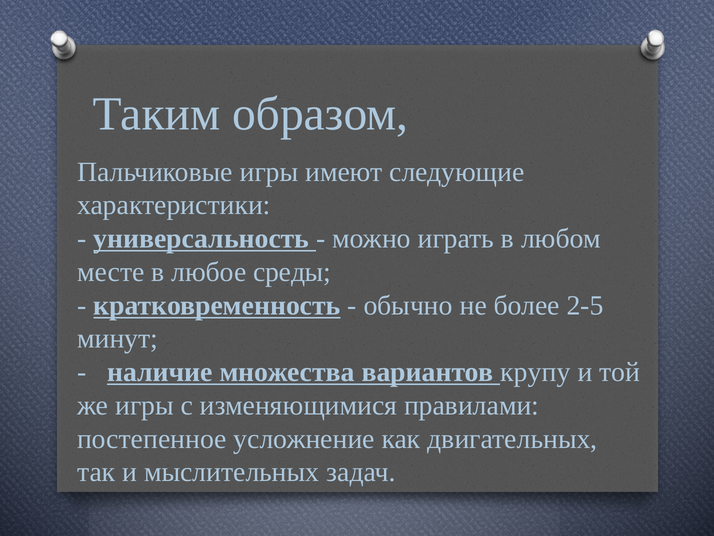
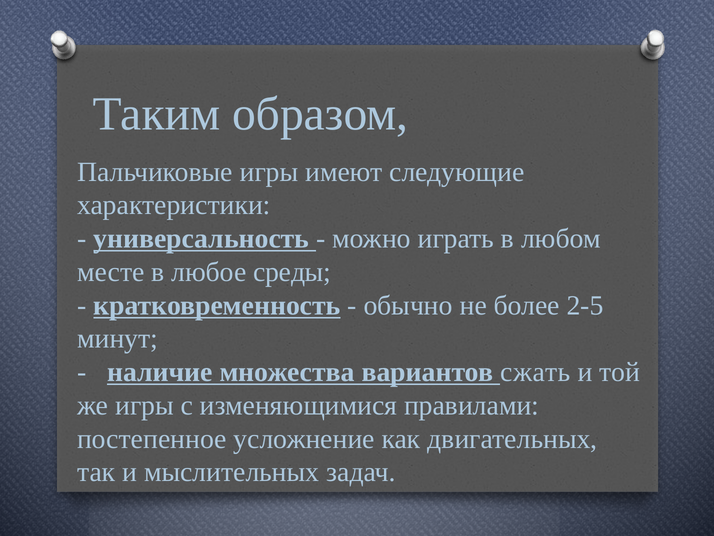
крупу: крупу -> сжать (535, 372)
